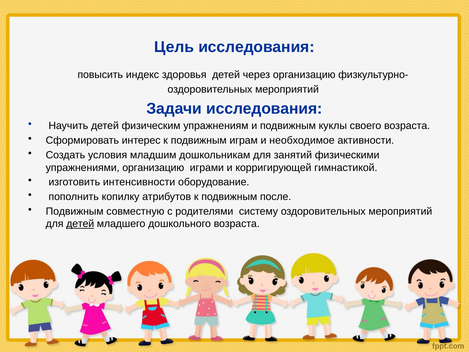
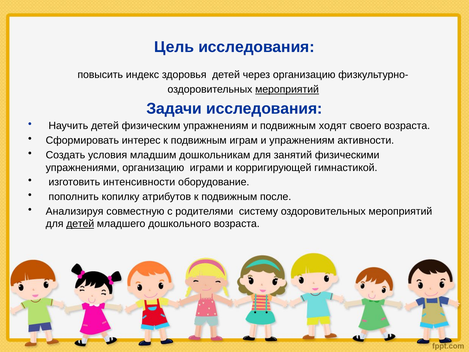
мероприятий underline: none -> present (287, 89)
куклы: куклы -> ходят (333, 126)
и необходимое: необходимое -> упражнениям (302, 140)
Подвижным: Подвижным -> Анализируя (75, 211)
